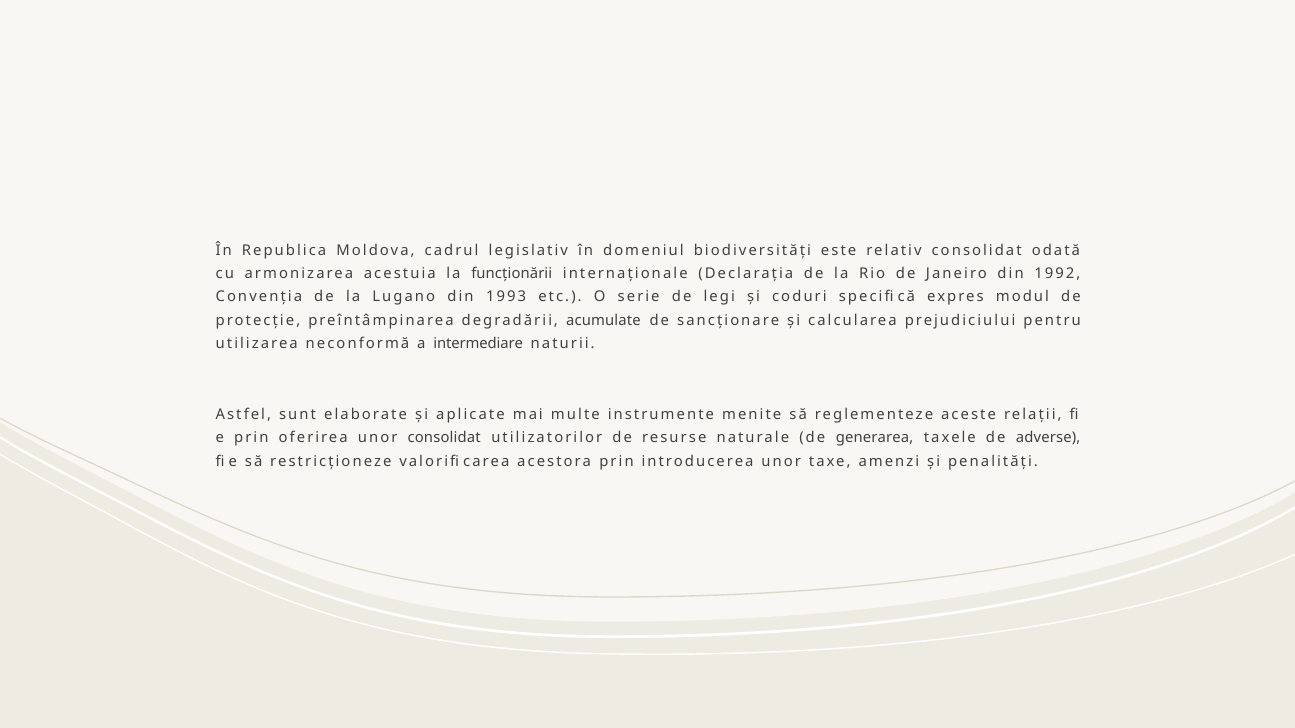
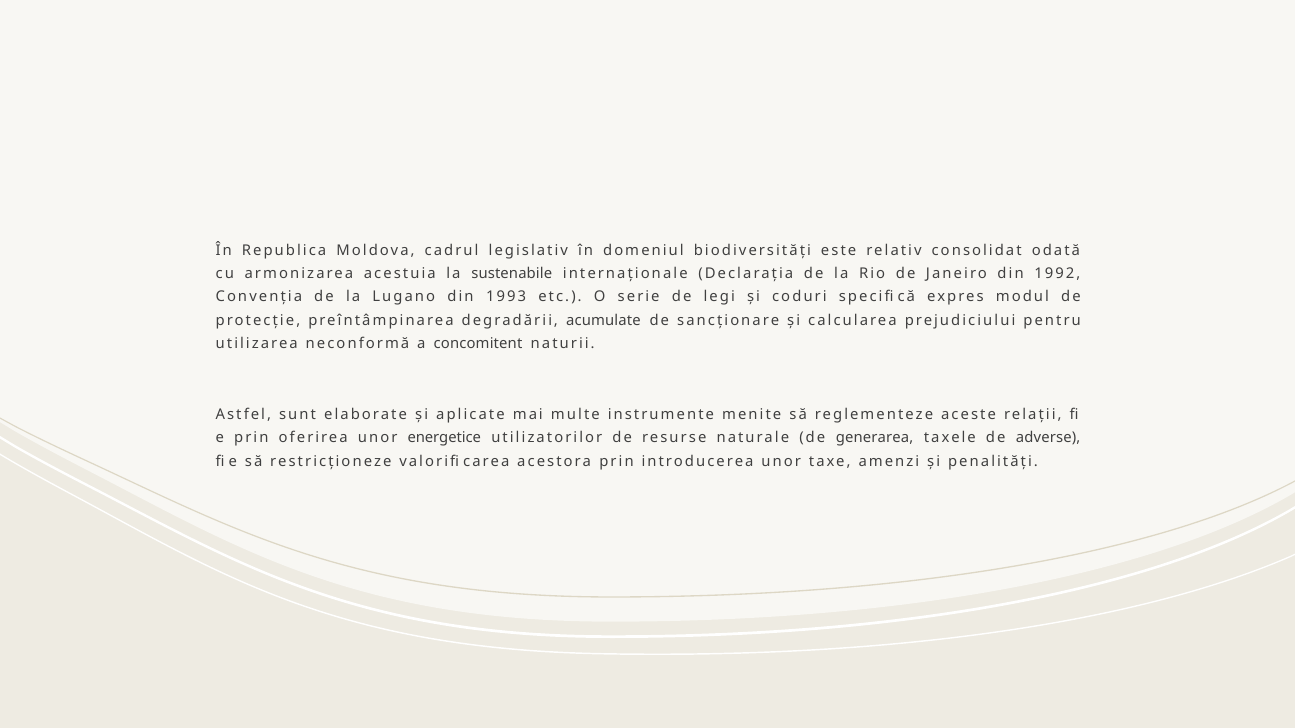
funcționării: funcționării -> sustenabile (512, 274)
intermediare: intermediare -> concomitent (478, 344)
unor consolidat: consolidat -> energetice (444, 438)
